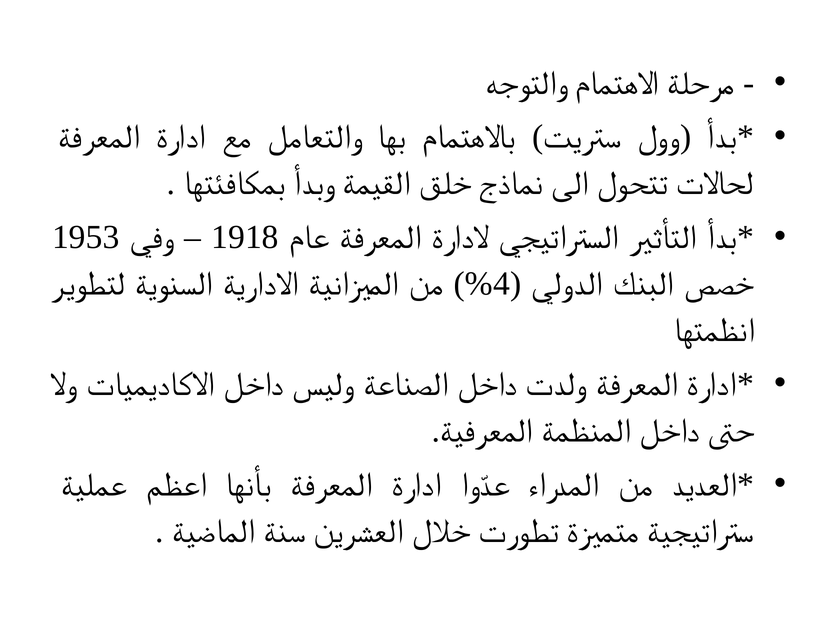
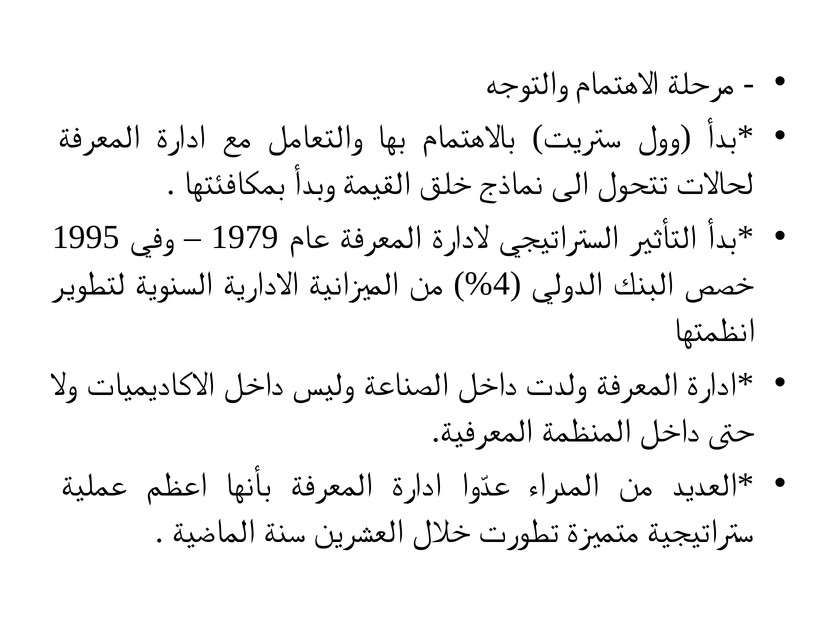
1953: 1953 -> 1995 (86, 237)
1918: 1918 -> 1979 (245, 237)
